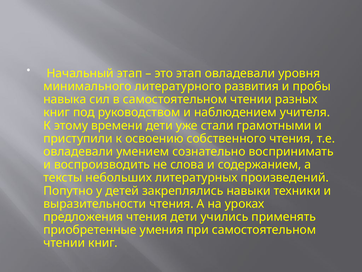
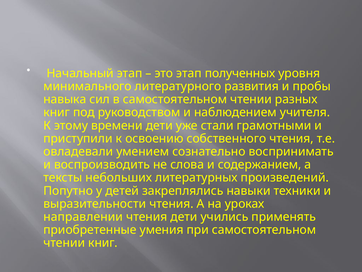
этап овладевали: овладевали -> полученных (240, 73)
предложения: предложения -> направлении (83, 217)
